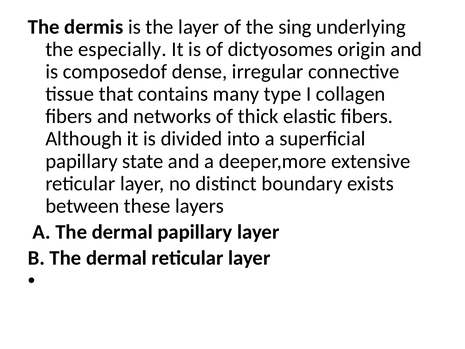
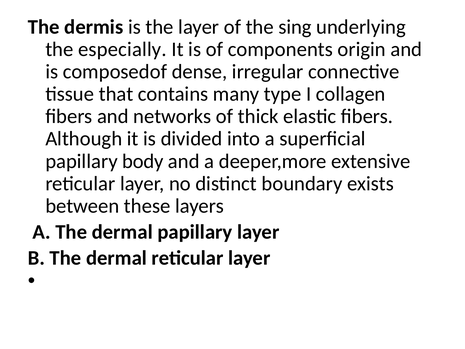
dictyosomes: dictyosomes -> components (280, 49)
state: state -> body (143, 161)
